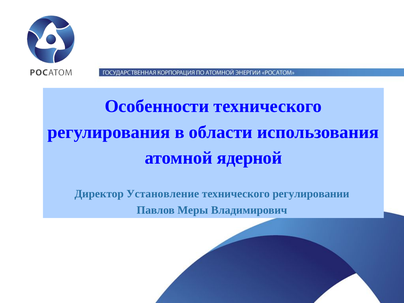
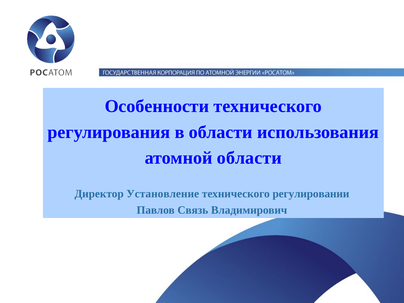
атомной ядерной: ядерной -> области (249, 158)
Меры: Меры -> Связь (193, 210)
